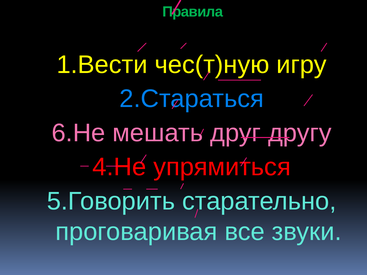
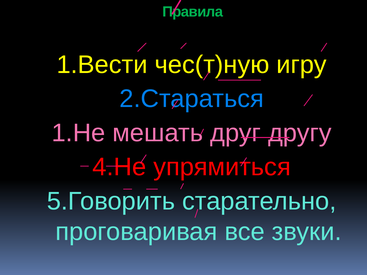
6.Не: 6.Не -> 1.Не (78, 133)
